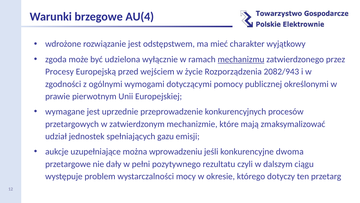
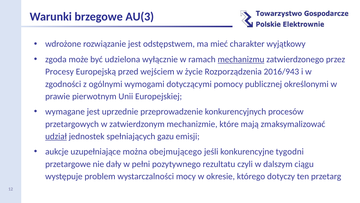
AU(4: AU(4 -> AU(3 (140, 17)
2082/943: 2082/943 -> 2016/943 (281, 72)
udział underline: none -> present (56, 136)
wprowadzeniu: wprowadzeniu -> obejmującego (176, 151)
dwoma: dwoma -> tygodni (290, 151)
